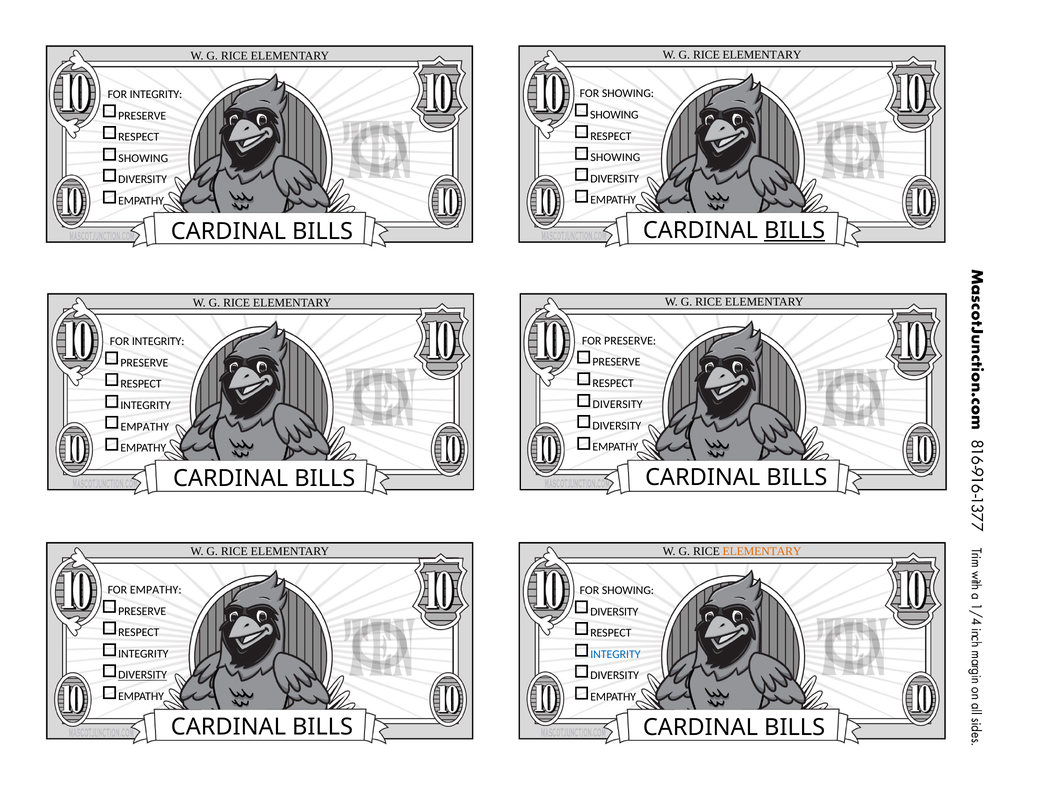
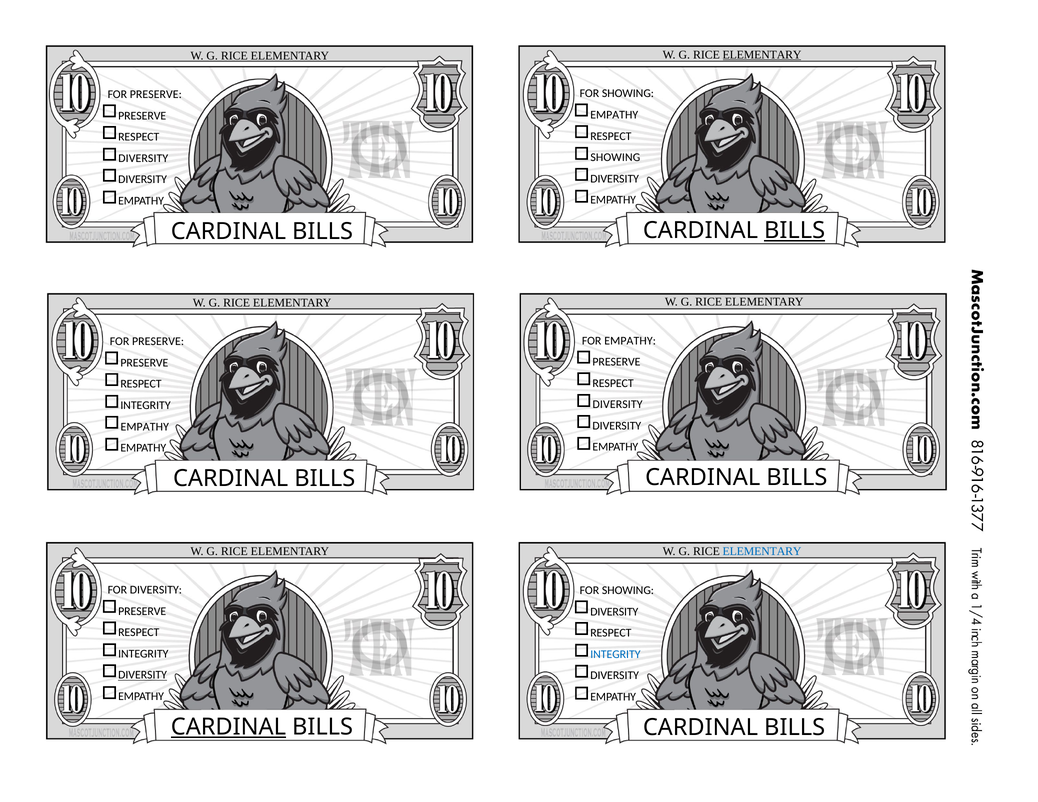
ELEMENTARY underline: none -> present (762, 55)
INTEGRITY: INTEGRITY -> PRESERVE (156, 94)
SHOWING: SHOWING -> EMPATHY (614, 115)
SHOWING: SHOWING -> DIVERSITY (143, 158)
FOR PRESERVE: PRESERVE -> EMPATHY (630, 341)
INTEGRITY: INTEGRITY -> PRESERVE (158, 342)
ELEMENTARY colour: orange -> blue (762, 552)
FOR EMPATHY: EMPATHY -> DIVERSITY (156, 590)
CARDINAL underline: none -> present (228, 727)
